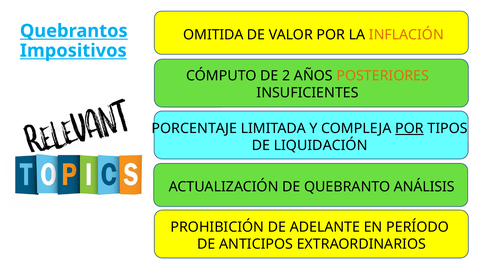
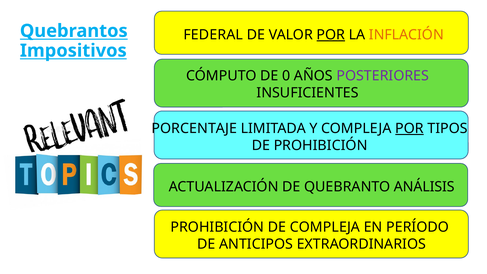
OMITIDA: OMITIDA -> FEDERAL (213, 35)
POR underline: none -> present (331, 35)
2: 2 -> 0 (286, 76)
POSTERIORES colour: orange -> purple (383, 76)
DE LIQUIDACIÓN: LIQUIDACIÓN -> PROHIBICIÓN (321, 145)
DE ADELANTE: ADELANTE -> COMPLEJA (325, 227)
